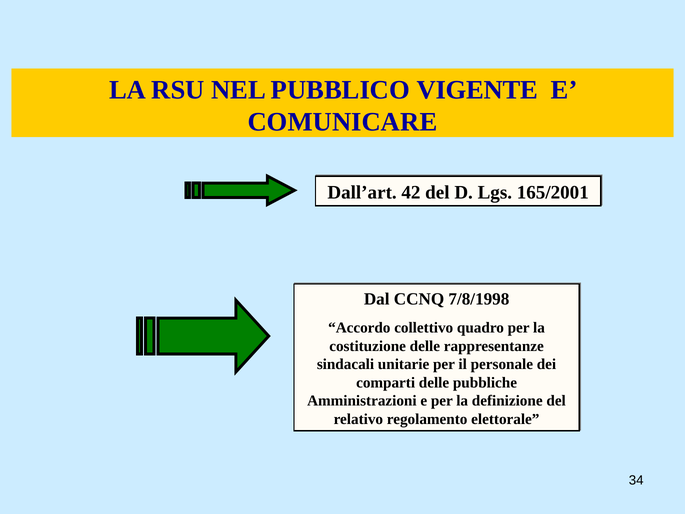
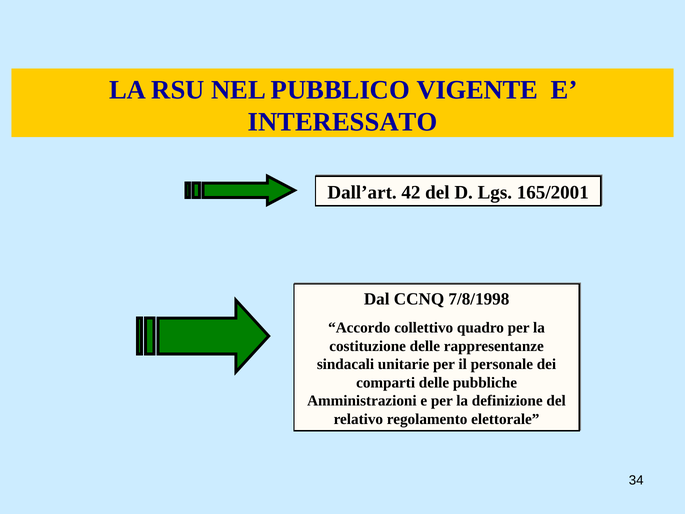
COMUNICARE: COMUNICARE -> INTERESSATO (342, 122)
